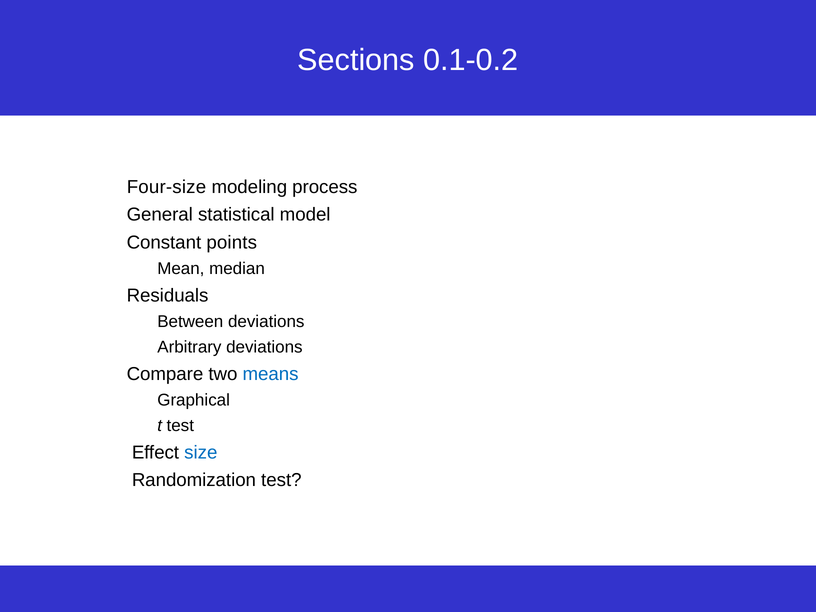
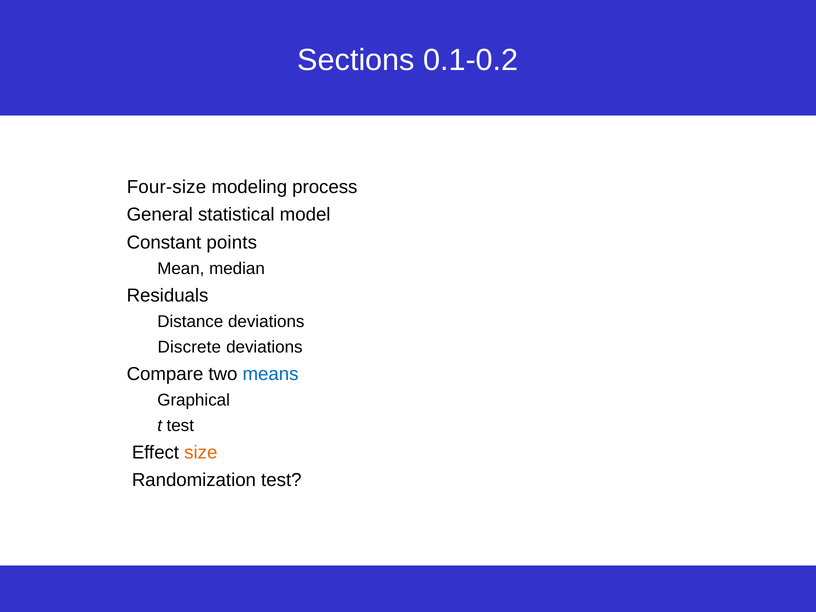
Between: Between -> Distance (190, 322)
Arbitrary: Arbitrary -> Discrete (189, 347)
size colour: blue -> orange (201, 452)
